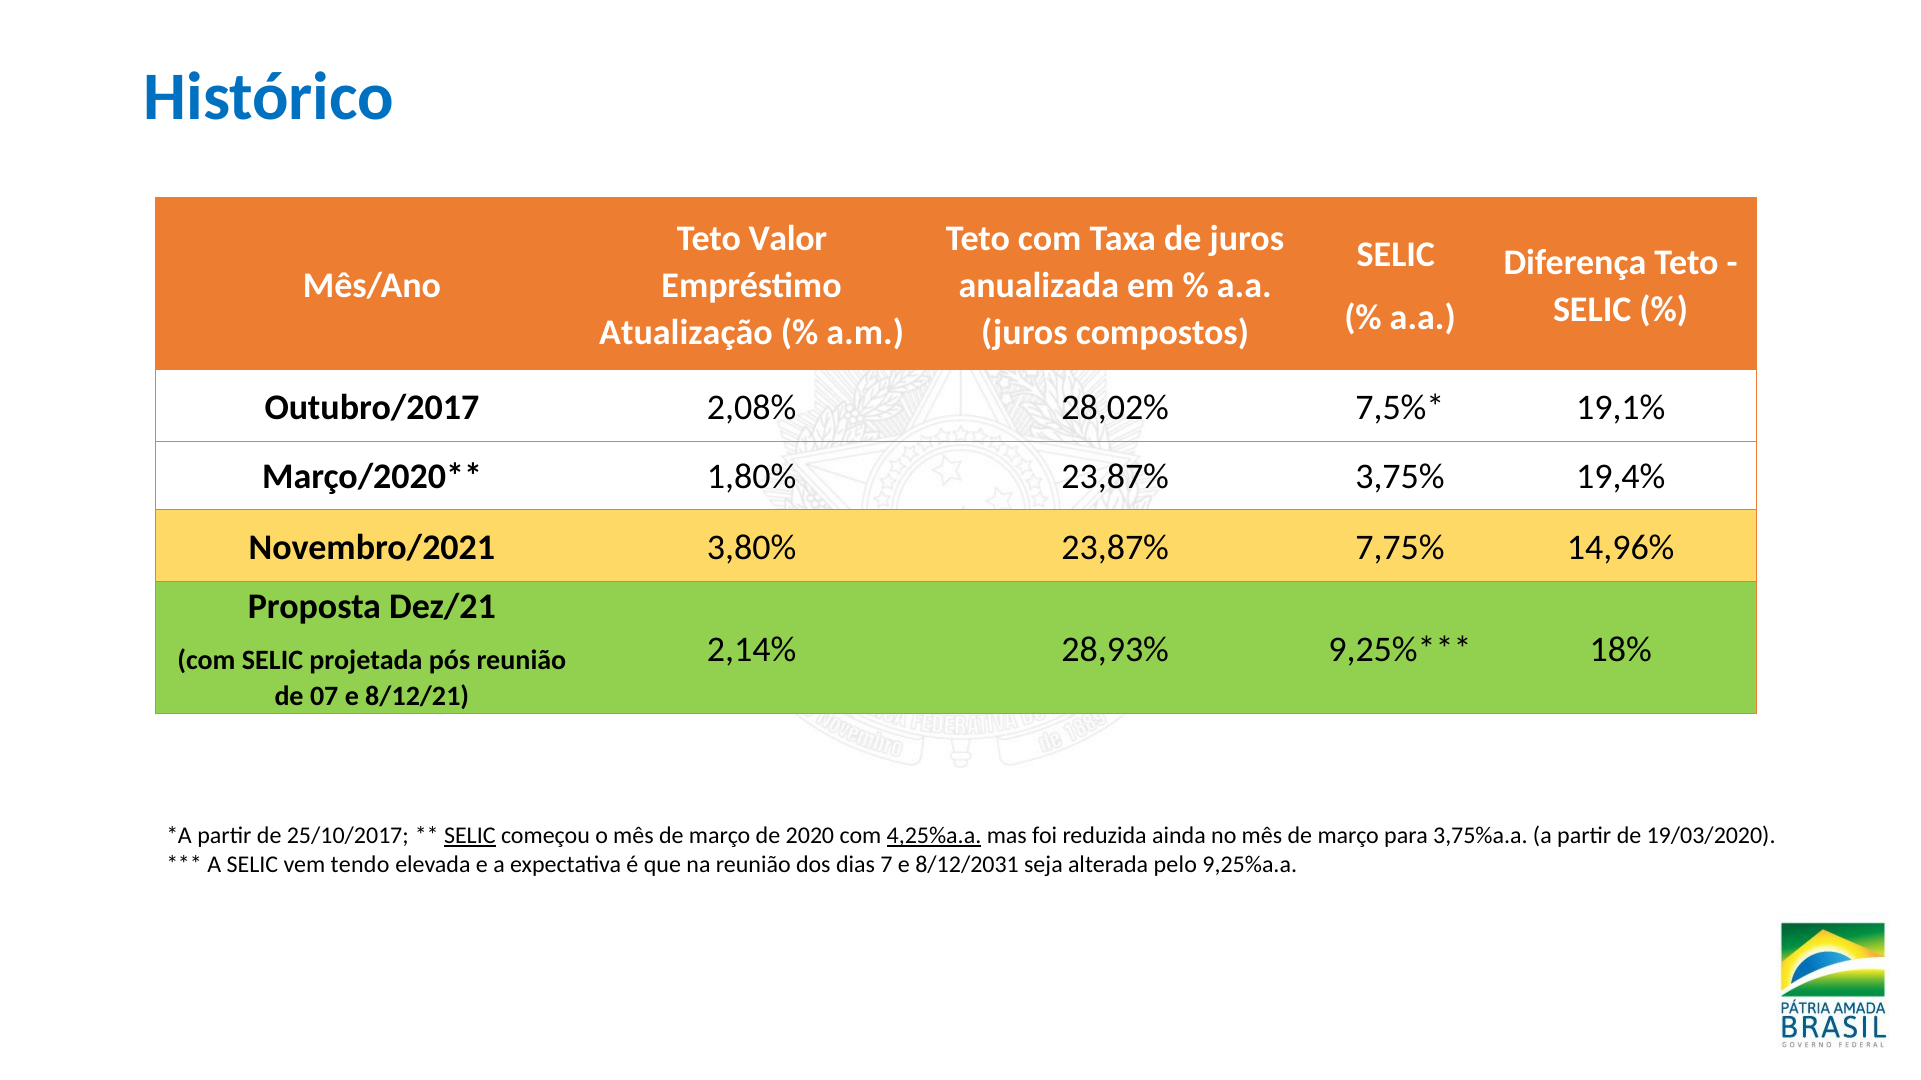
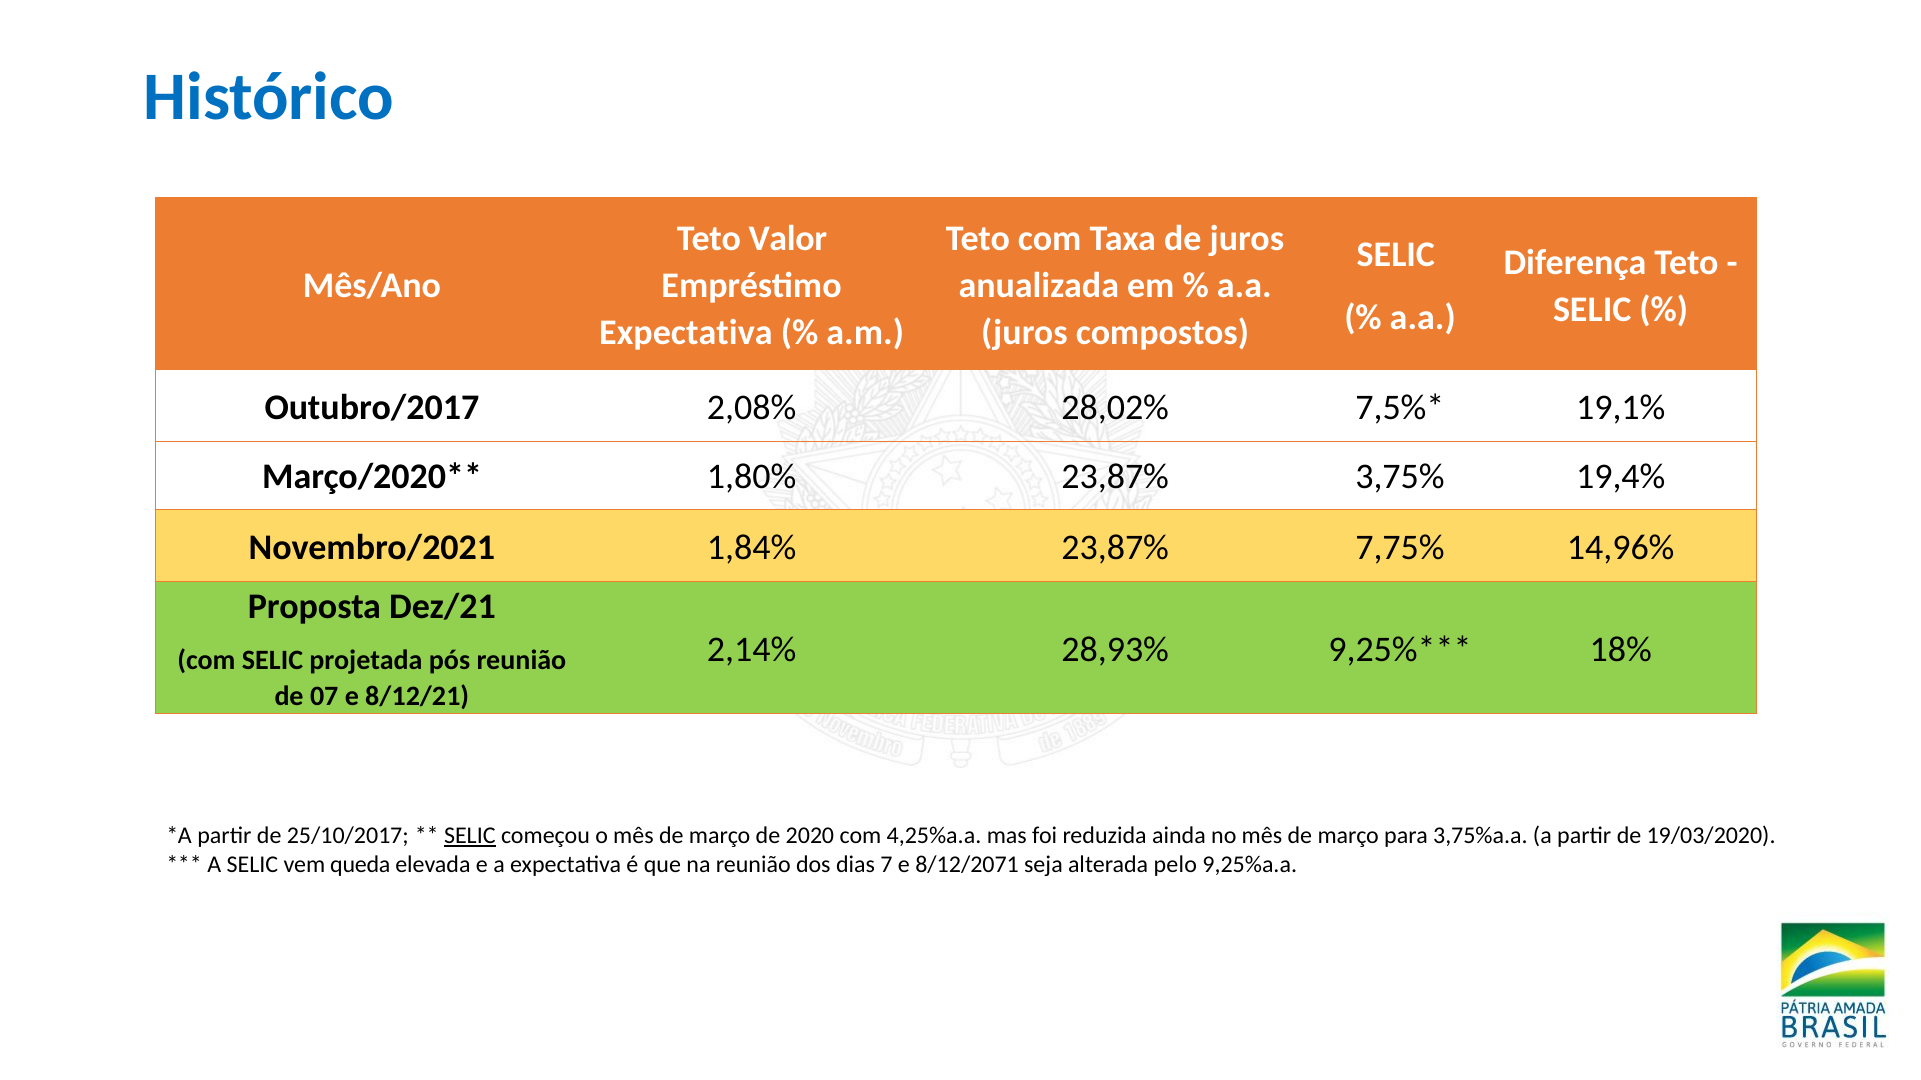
Atualização: Atualização -> Expectativa (686, 333)
3,80%: 3,80% -> 1,84% (752, 547)
4,25%a.a underline: present -> none (934, 836)
tendo: tendo -> queda (360, 865)
8/12/2031: 8/12/2031 -> 8/12/2071 (967, 865)
